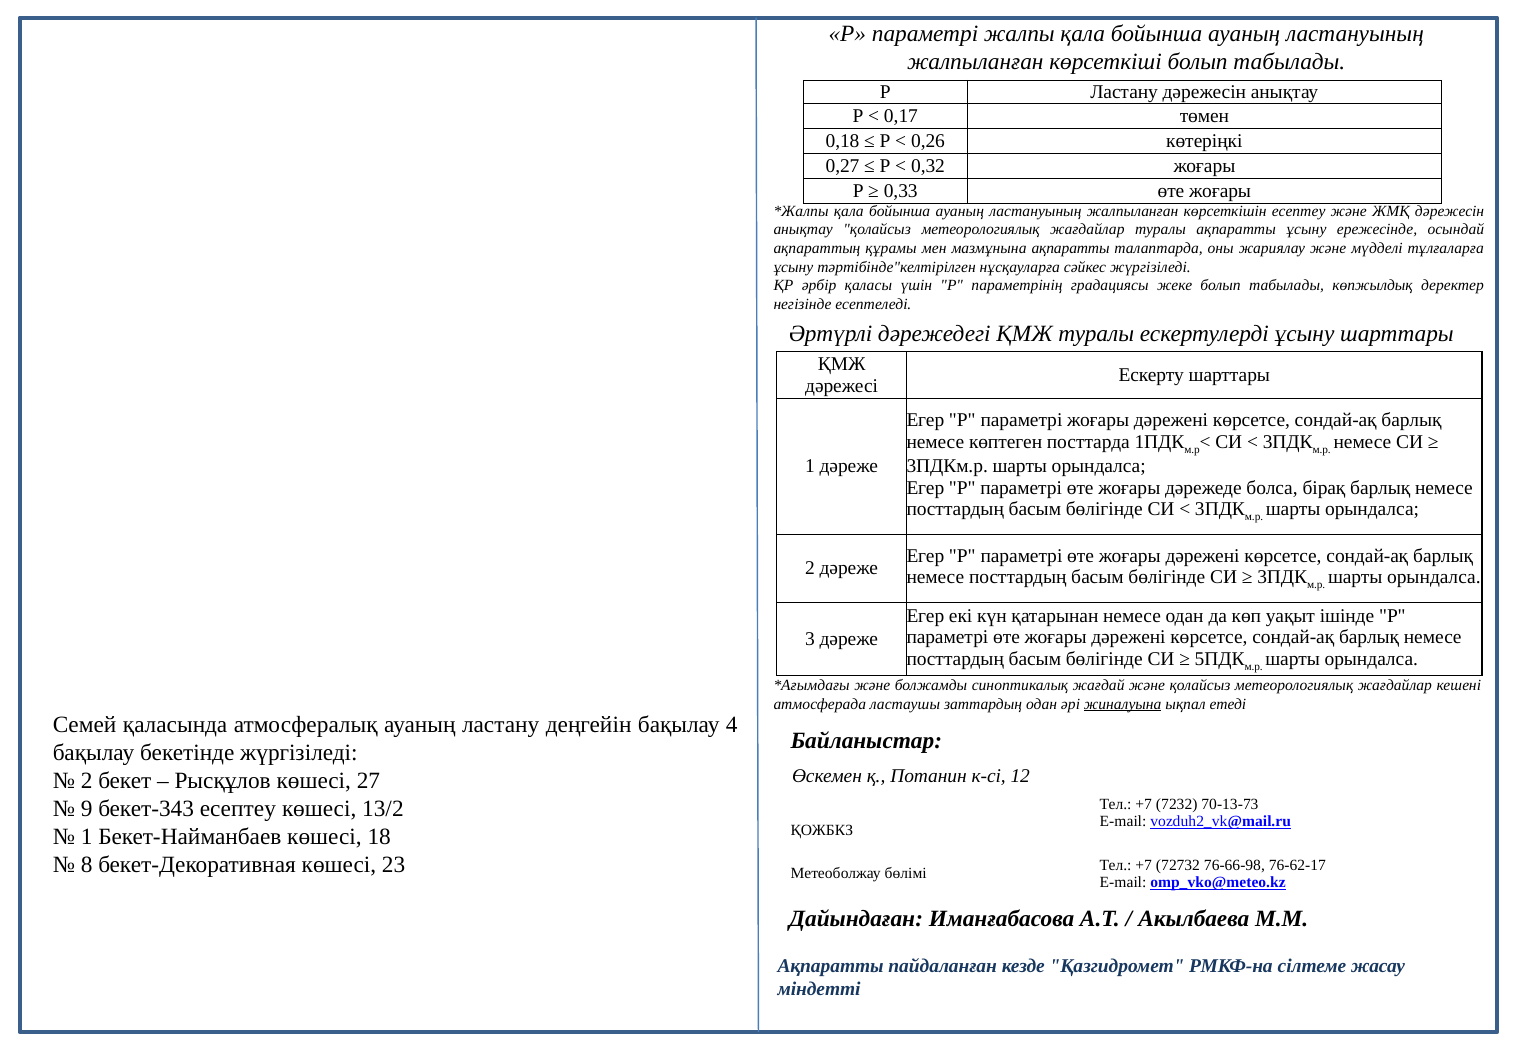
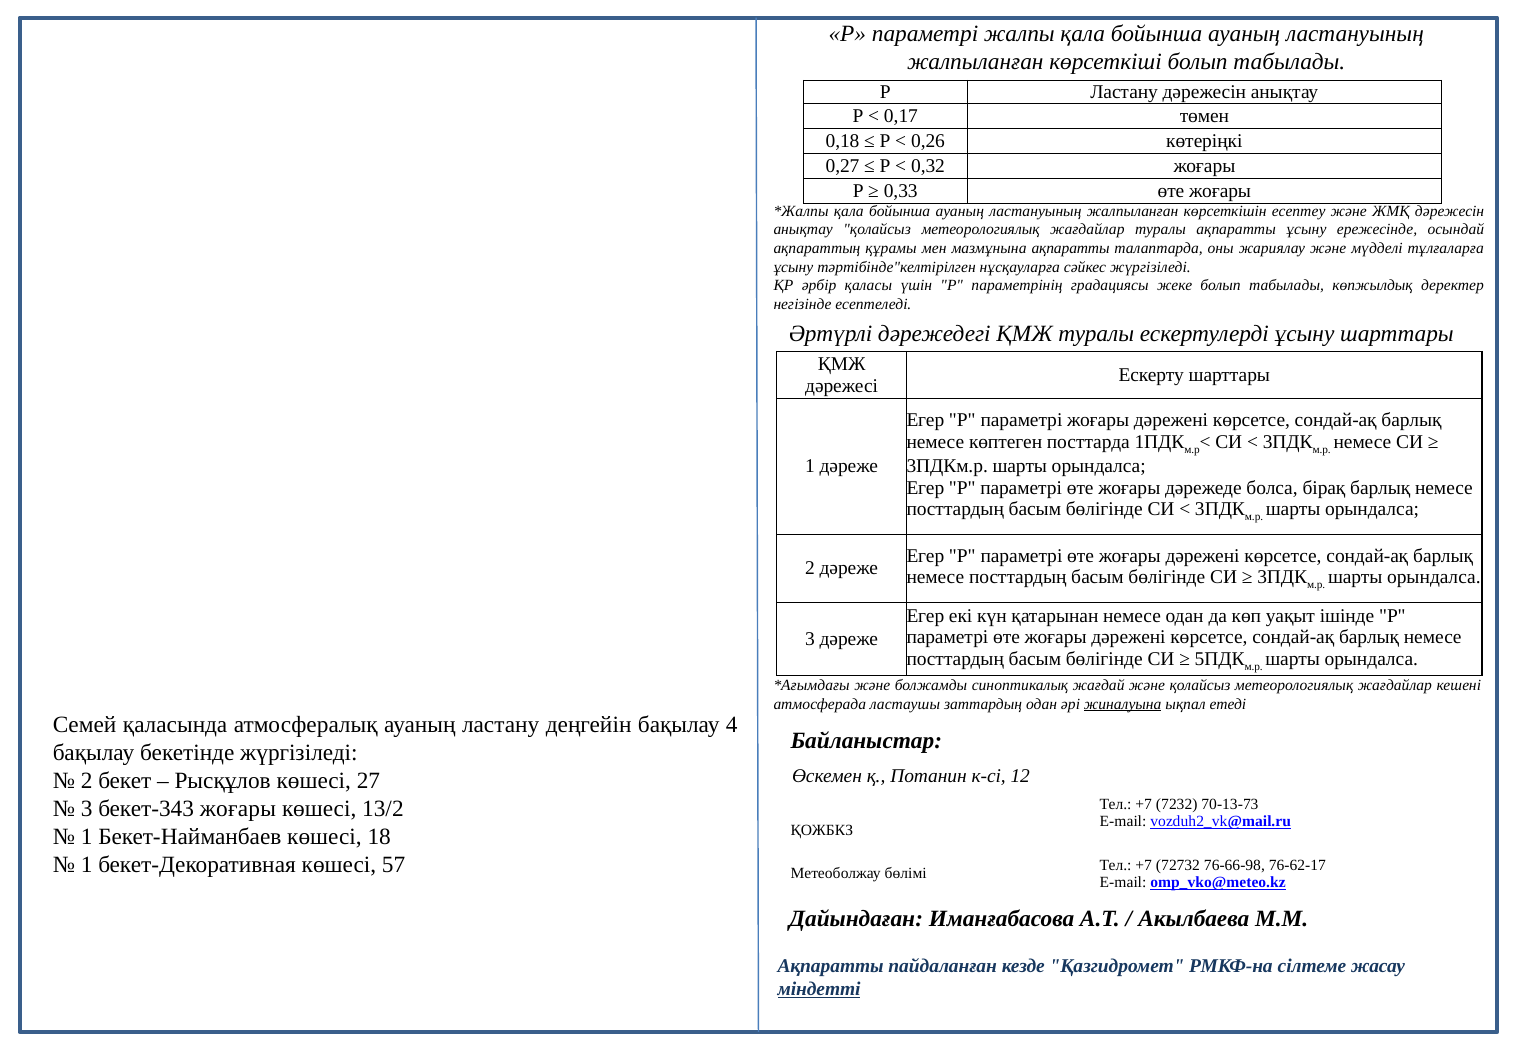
9: 9 -> 3 (87, 809)
бекет-343 есептеу: есептеу -> жоғары (238, 809)
8: 8 -> 1 (87, 865)
23: 23 -> 57 (394, 865)
міндетті underline: none -> present (819, 989)
